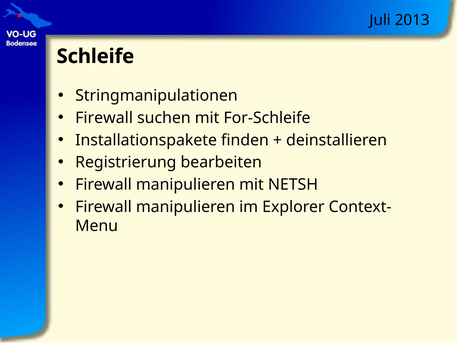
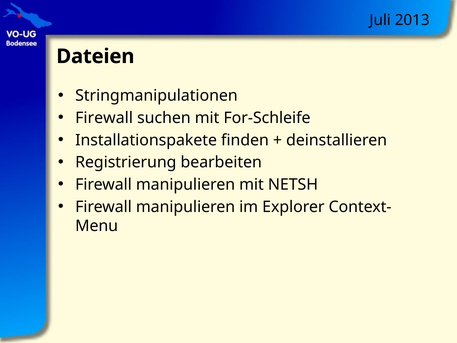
Schleife: Schleife -> Dateien (95, 56)
